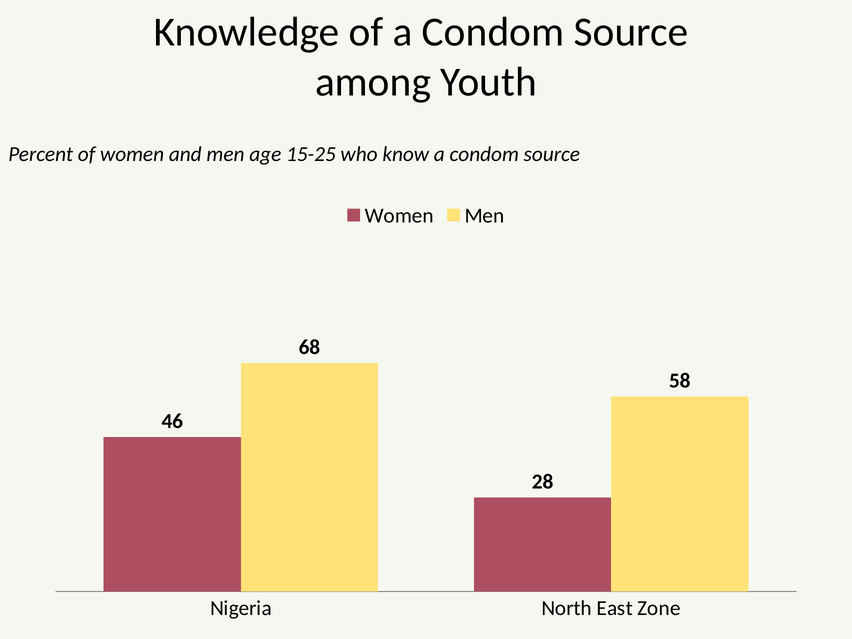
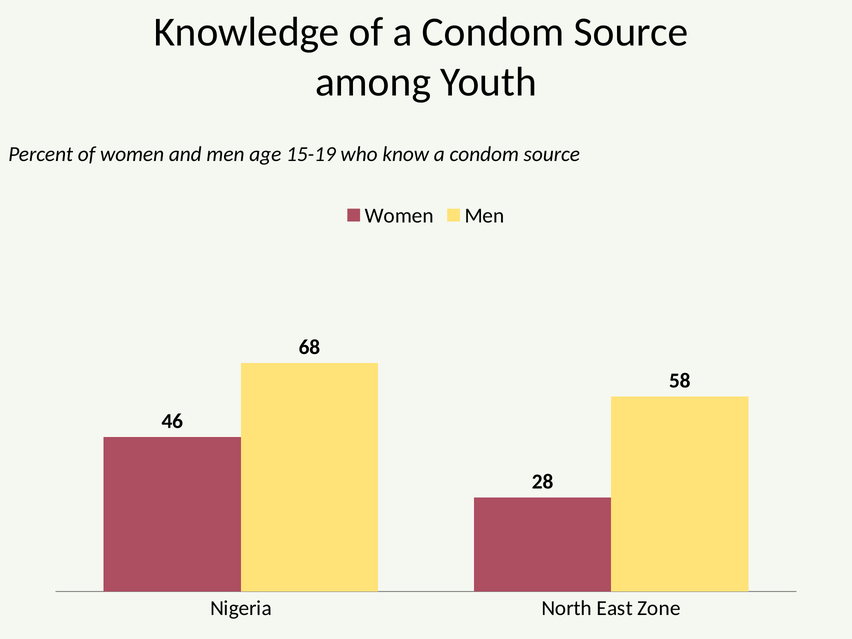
15-25: 15-25 -> 15-19 (311, 154)
